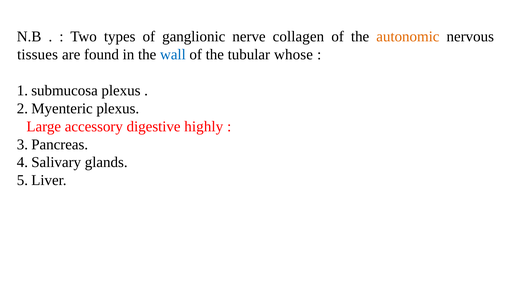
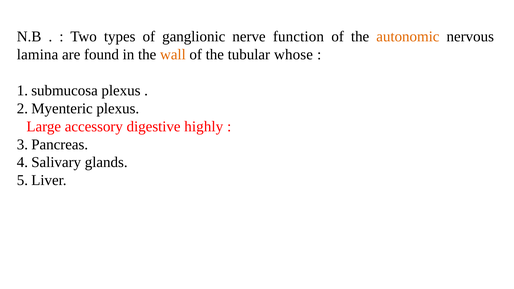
collagen: collagen -> function (298, 36)
tissues: tissues -> lamina (38, 54)
wall colour: blue -> orange (173, 54)
